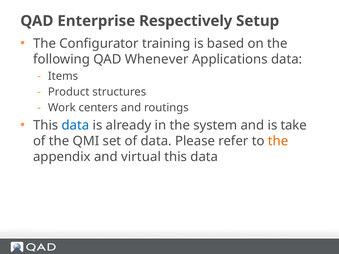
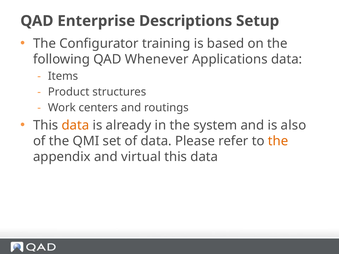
Respectively: Respectively -> Descriptions (186, 21)
data colour: blue -> orange (75, 125)
take: take -> also (293, 125)
